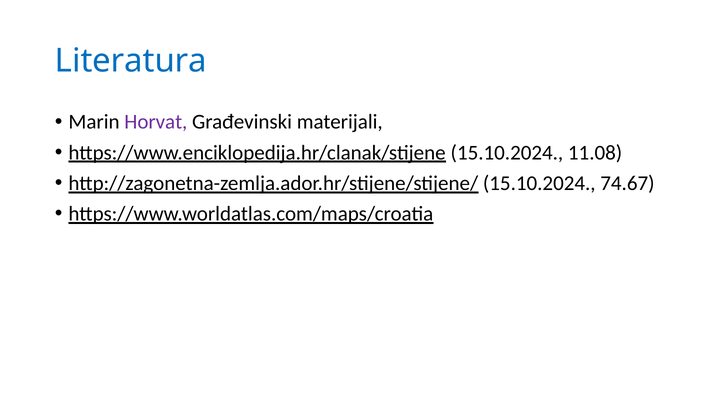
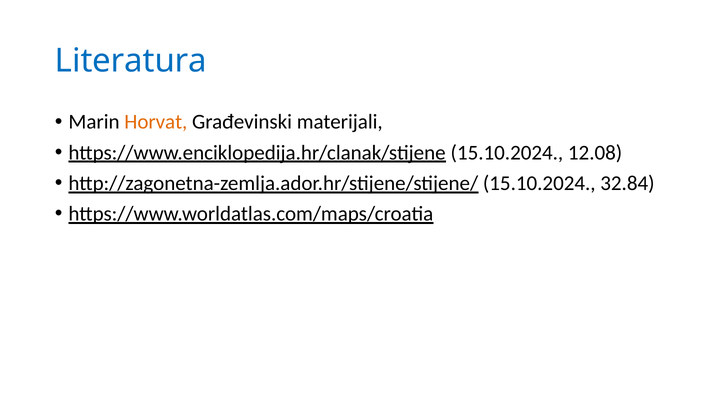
Horvat colour: purple -> orange (156, 122)
11.08: 11.08 -> 12.08 (595, 152)
74.67: 74.67 -> 32.84 (627, 183)
